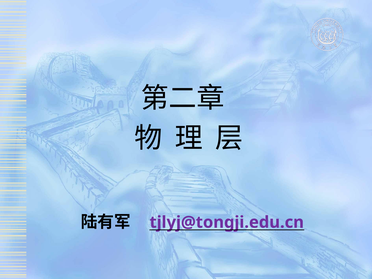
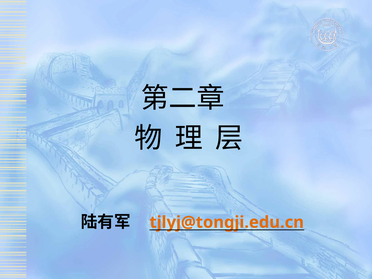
tjlyj@tongji.edu.cn colour: purple -> orange (227, 222)
